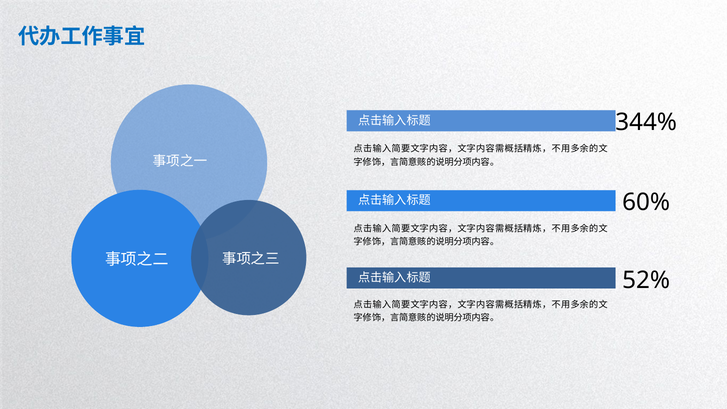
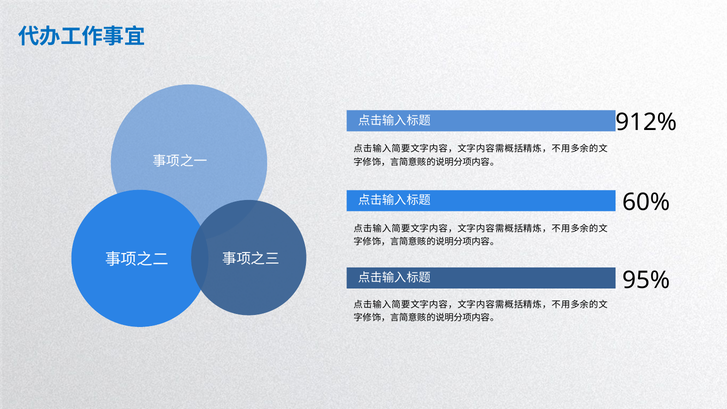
344%: 344% -> 912% (646, 122)
52%: 52% -> 95% (646, 280)
